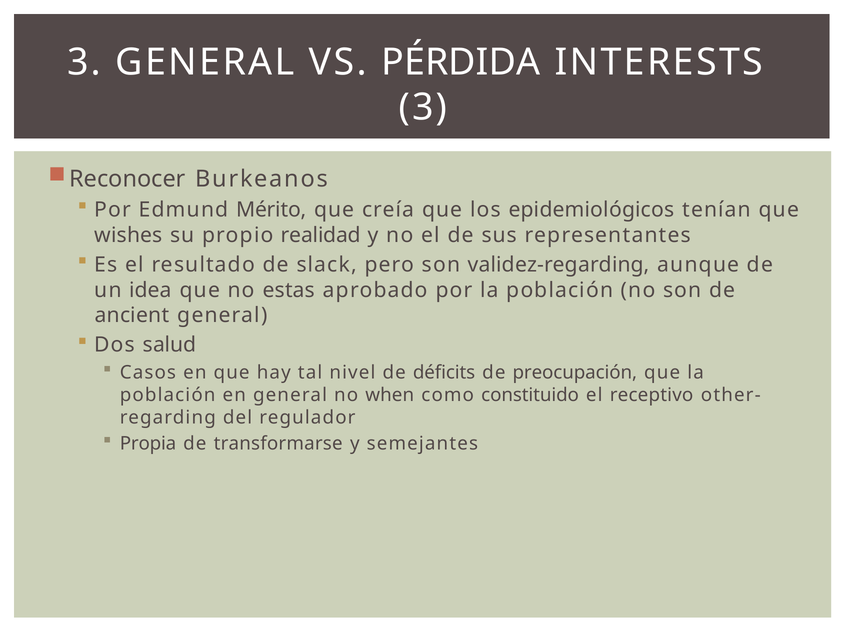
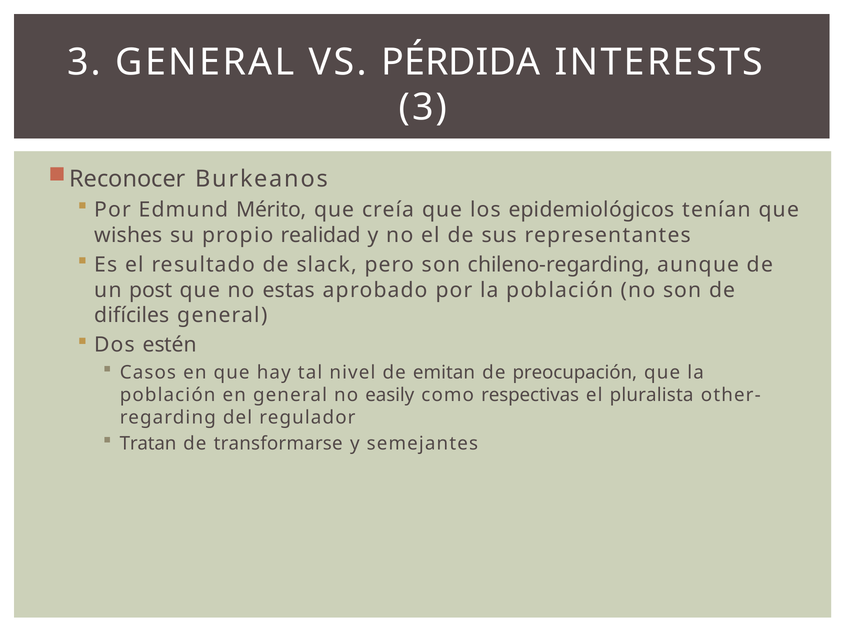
validez-regarding: validez-regarding -> chileno-regarding (559, 265)
idea: idea -> post (151, 290)
ancient: ancient -> difíciles (132, 316)
salud: salud -> estén (170, 345)
déficits: déficits -> emitan (444, 373)
when: when -> easily (390, 395)
constituido: constituido -> respectivas (530, 395)
receptivo: receptivo -> pluralista (652, 395)
Propia: Propia -> Tratan (148, 444)
